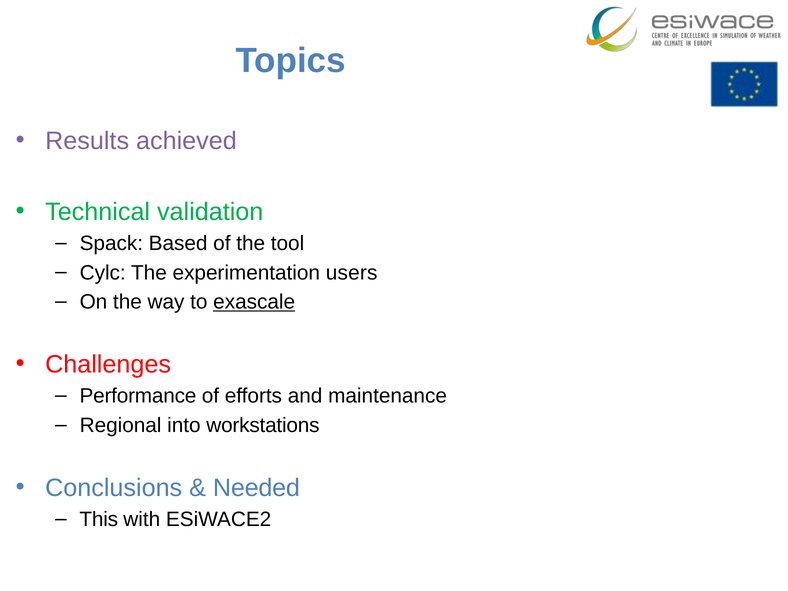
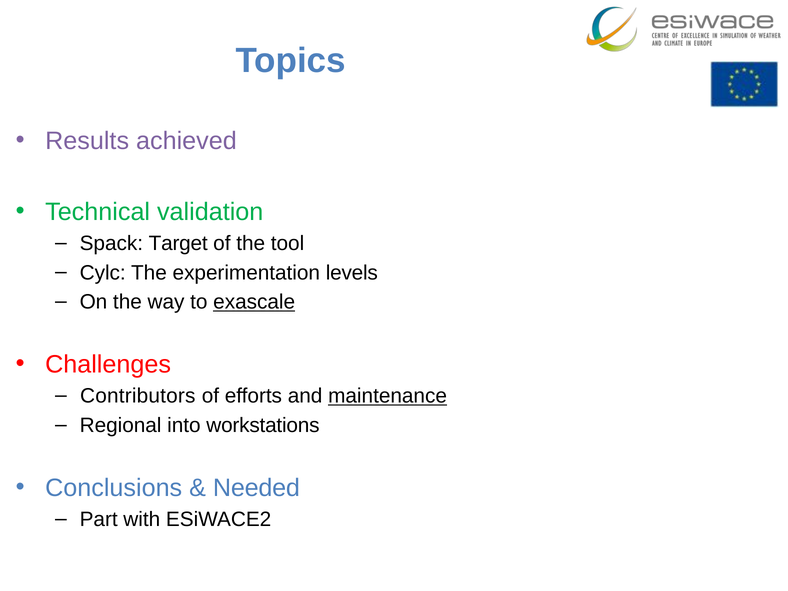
Based: Based -> Target (178, 243)
users: users -> levels (352, 273)
Performance: Performance -> Contributors (138, 396)
maintenance underline: none -> present (388, 396)
This: This -> Part (99, 519)
